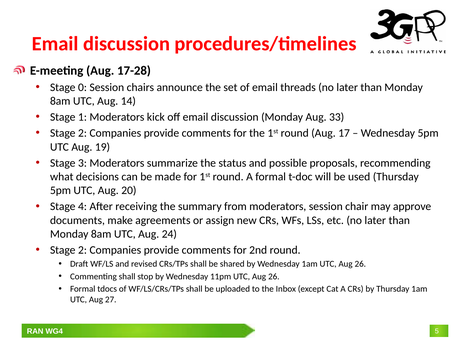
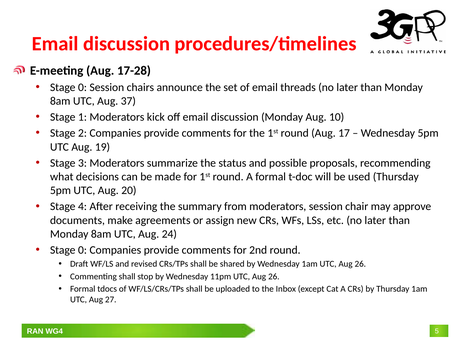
14: 14 -> 37 (128, 101)
33: 33 -> 10 (337, 117)
2: 2 -> 0 (83, 250)
